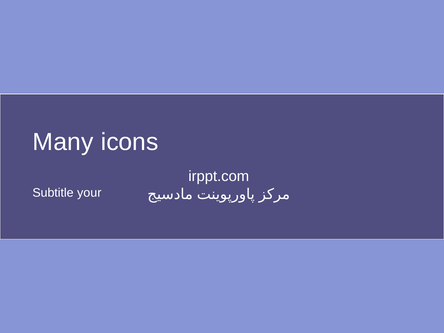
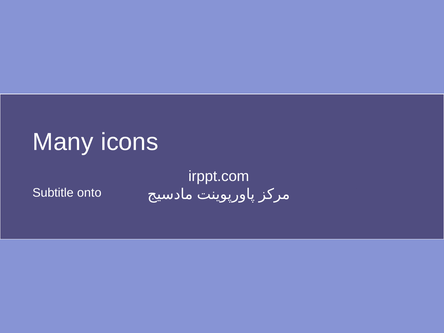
your: your -> onto (89, 193)
